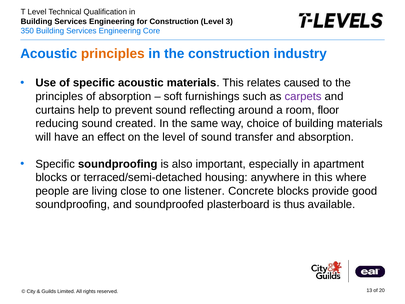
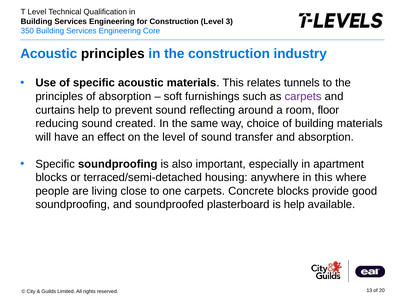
principles colour: orange -> black (113, 54)
caused: caused -> tunnels (302, 83)
one listener: listener -> carpets (205, 191)
is thus: thus -> help (294, 204)
